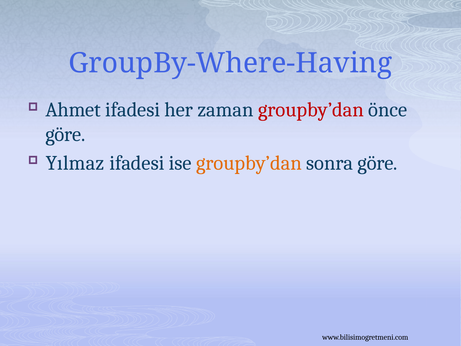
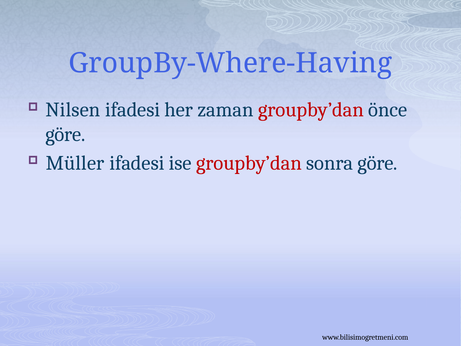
Ahmet: Ahmet -> Nilsen (73, 110)
Yılmaz: Yılmaz -> Müller (75, 163)
groupby’dan colour: orange -> red (249, 163)
